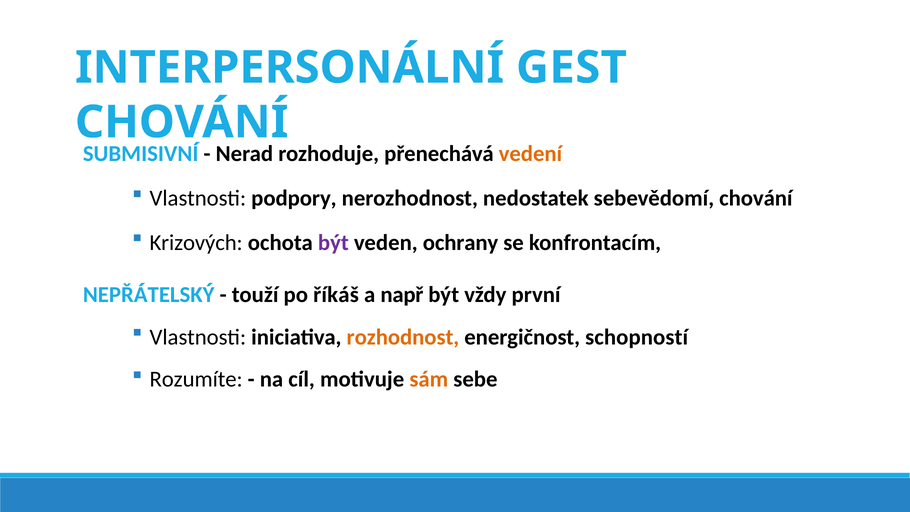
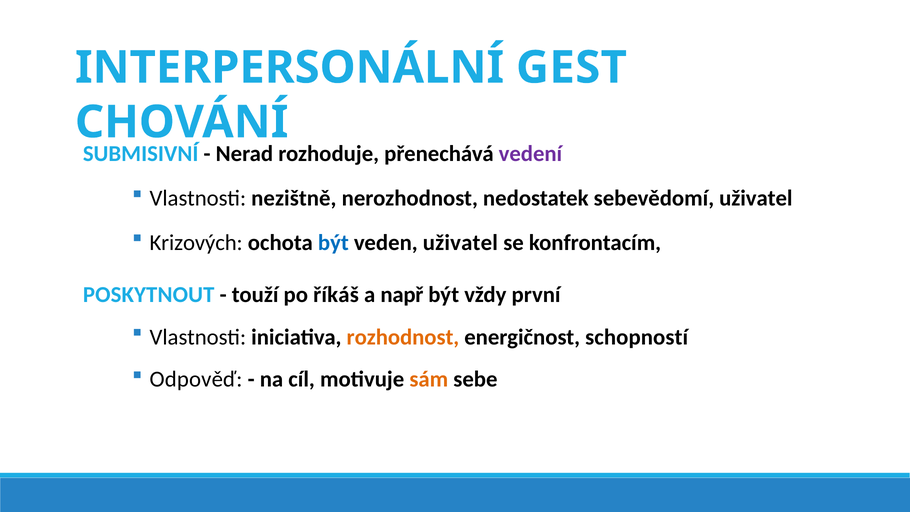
vedení colour: orange -> purple (530, 154)
podpory: podpory -> nezištně (294, 198)
sebevědomí chování: chování -> uživatel (756, 198)
být colour: purple -> blue (333, 243)
veden ochrany: ochrany -> uživatel (460, 243)
NEPŘÁTELSKÝ: NEPŘÁTELSKÝ -> POSKYTNOUT (149, 294)
Rozumíte: Rozumíte -> Odpověď (196, 379)
